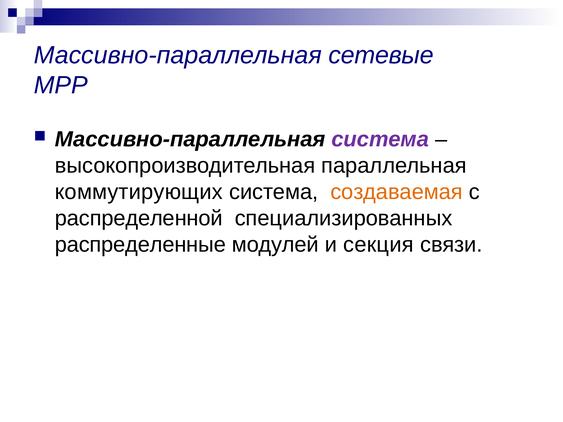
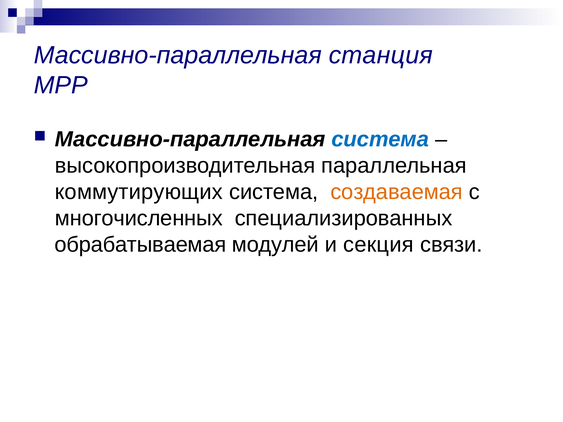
сетевые: сетевые -> станция (381, 55)
система colour: purple -> blue (380, 139)
распределенной: распределенной -> многочисленных (139, 218)
распределенные: распределенные -> обрабатываемая (140, 245)
